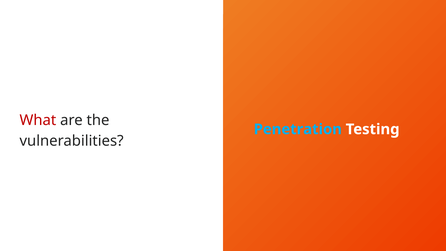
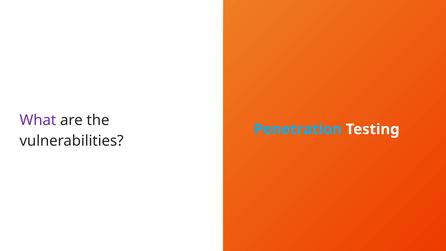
What colour: red -> purple (38, 120)
